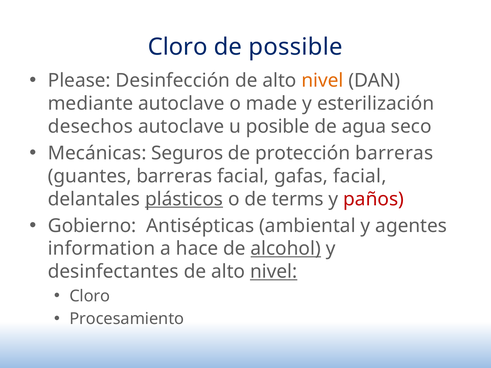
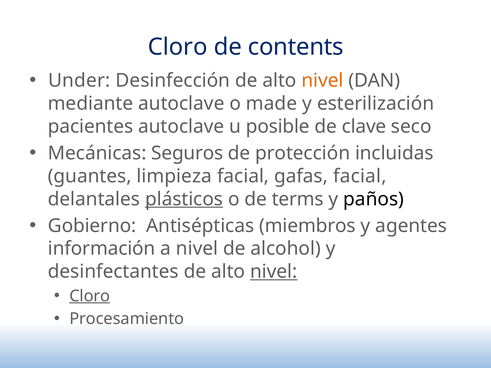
possible: possible -> contents (296, 47)
Please: Please -> Under (79, 81)
desechos: desechos -> pacientes (91, 127)
agua: agua -> clave (364, 127)
protección barreras: barreras -> incluidas (394, 153)
guantes barreras: barreras -> limpieza (174, 176)
paños colour: red -> black (374, 199)
ambiental: ambiental -> miembros (308, 226)
information: information -> información (102, 249)
a hace: hace -> nivel (197, 249)
alcohol underline: present -> none (286, 249)
Cloro underline: none -> present (90, 296)
